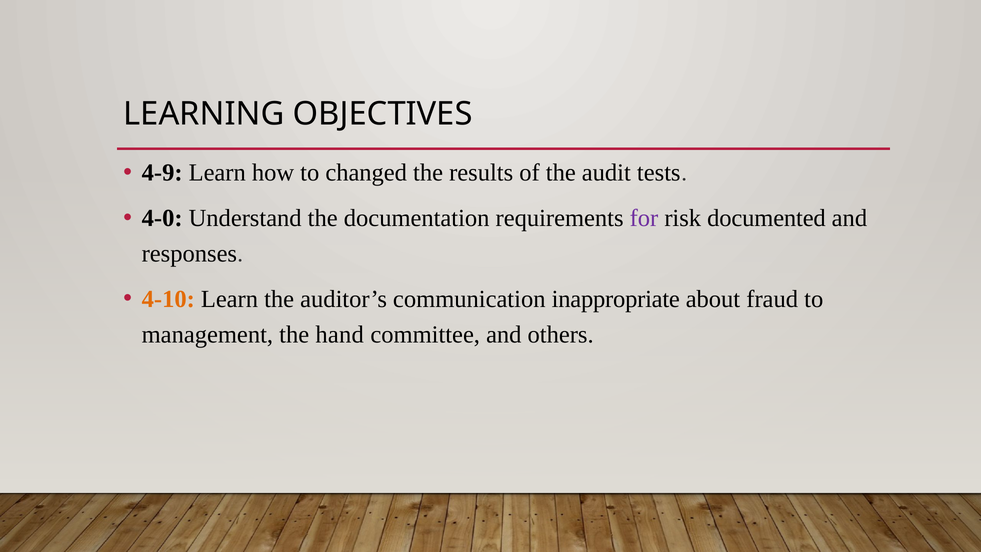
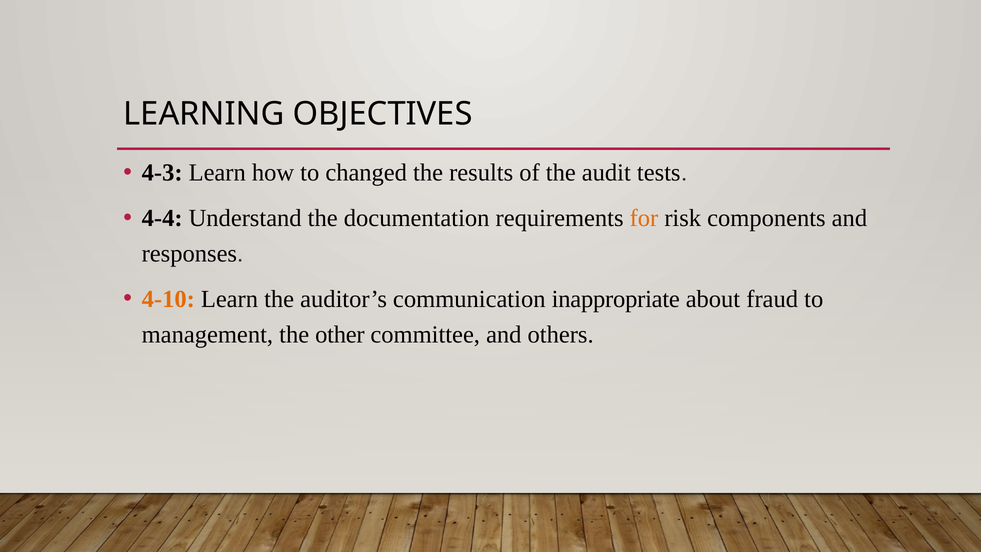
4-9: 4-9 -> 4-3 (162, 173)
4-0: 4-0 -> 4-4 (162, 218)
for colour: purple -> orange (644, 218)
documented: documented -> components (766, 218)
hand: hand -> other (340, 334)
